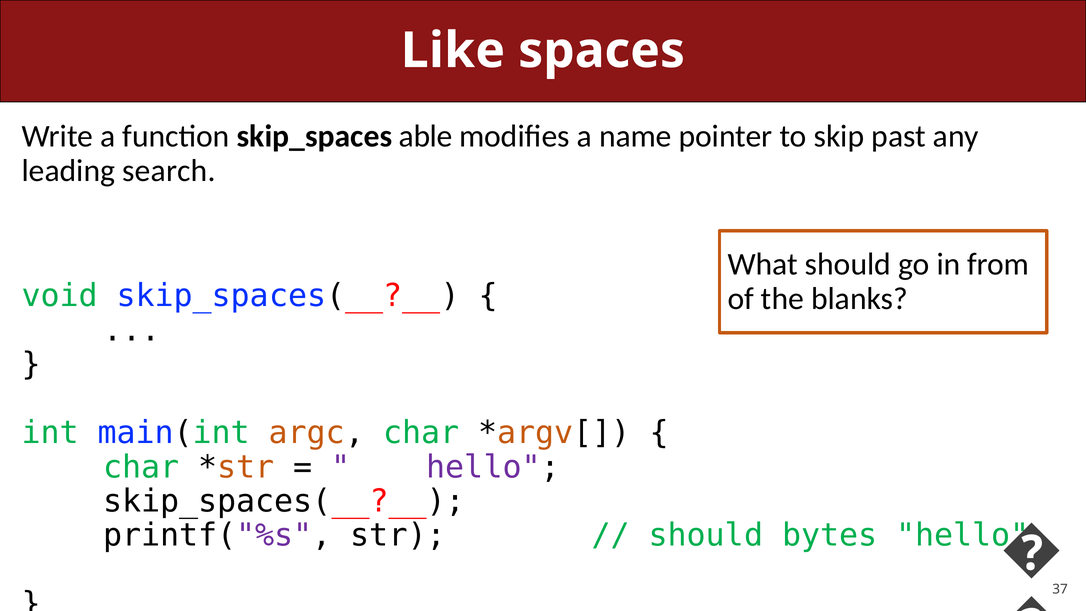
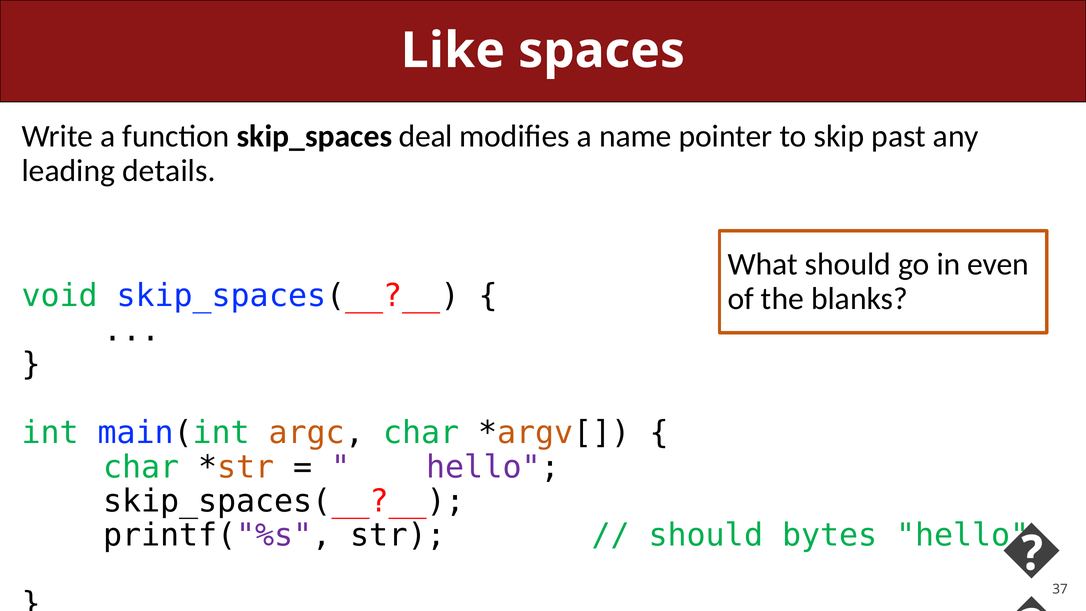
able: able -> deal (426, 136)
search: search -> details (169, 171)
from: from -> even (998, 264)
